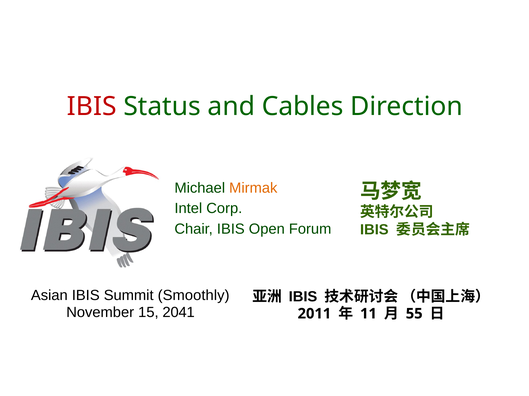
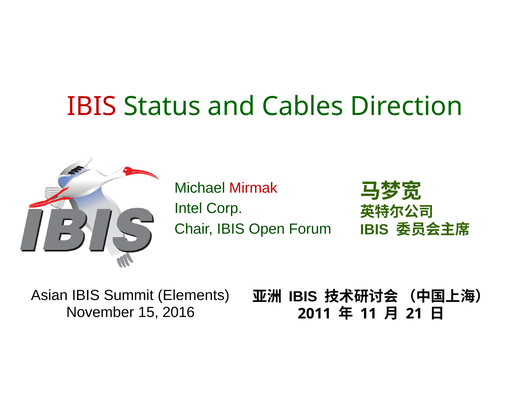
Mirmak colour: orange -> red (253, 188)
Smoothly: Smoothly -> Elements (194, 296)
2041: 2041 -> 2016 (179, 313)
55: 55 -> 21 (414, 314)
